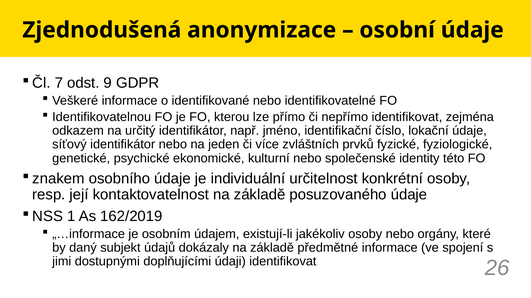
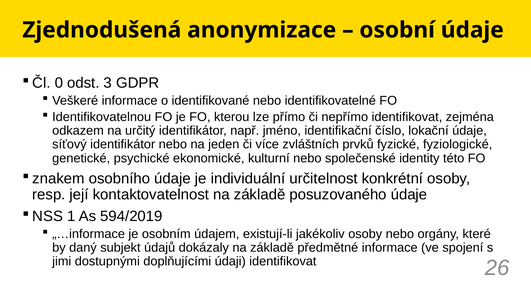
7: 7 -> 0 (59, 83)
9: 9 -> 3 (108, 83)
162/2019: 162/2019 -> 594/2019 (131, 217)
